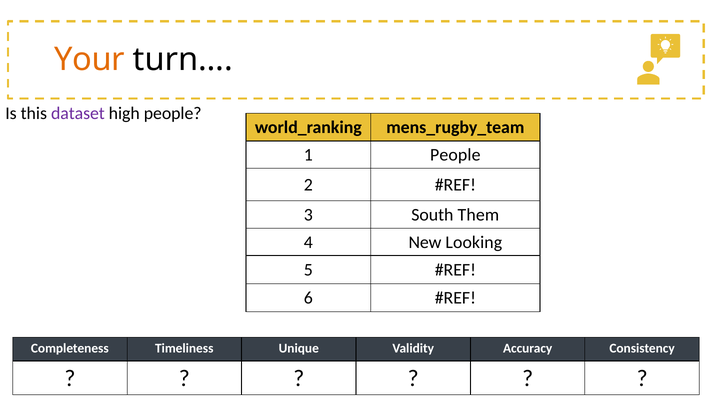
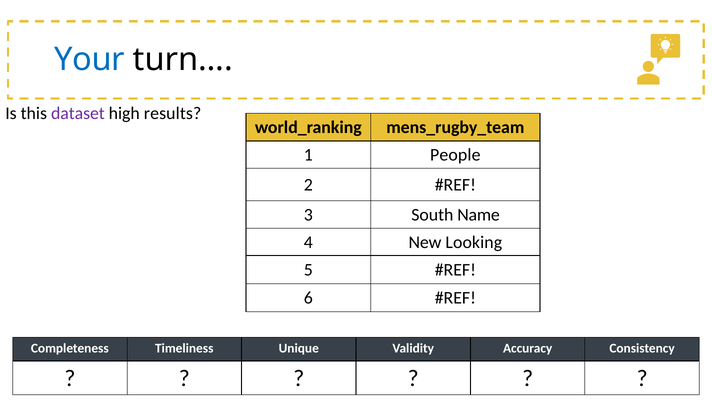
Your colour: orange -> blue (90, 60)
high people: people -> results (173, 113)
Them: Them -> Name (479, 215)
